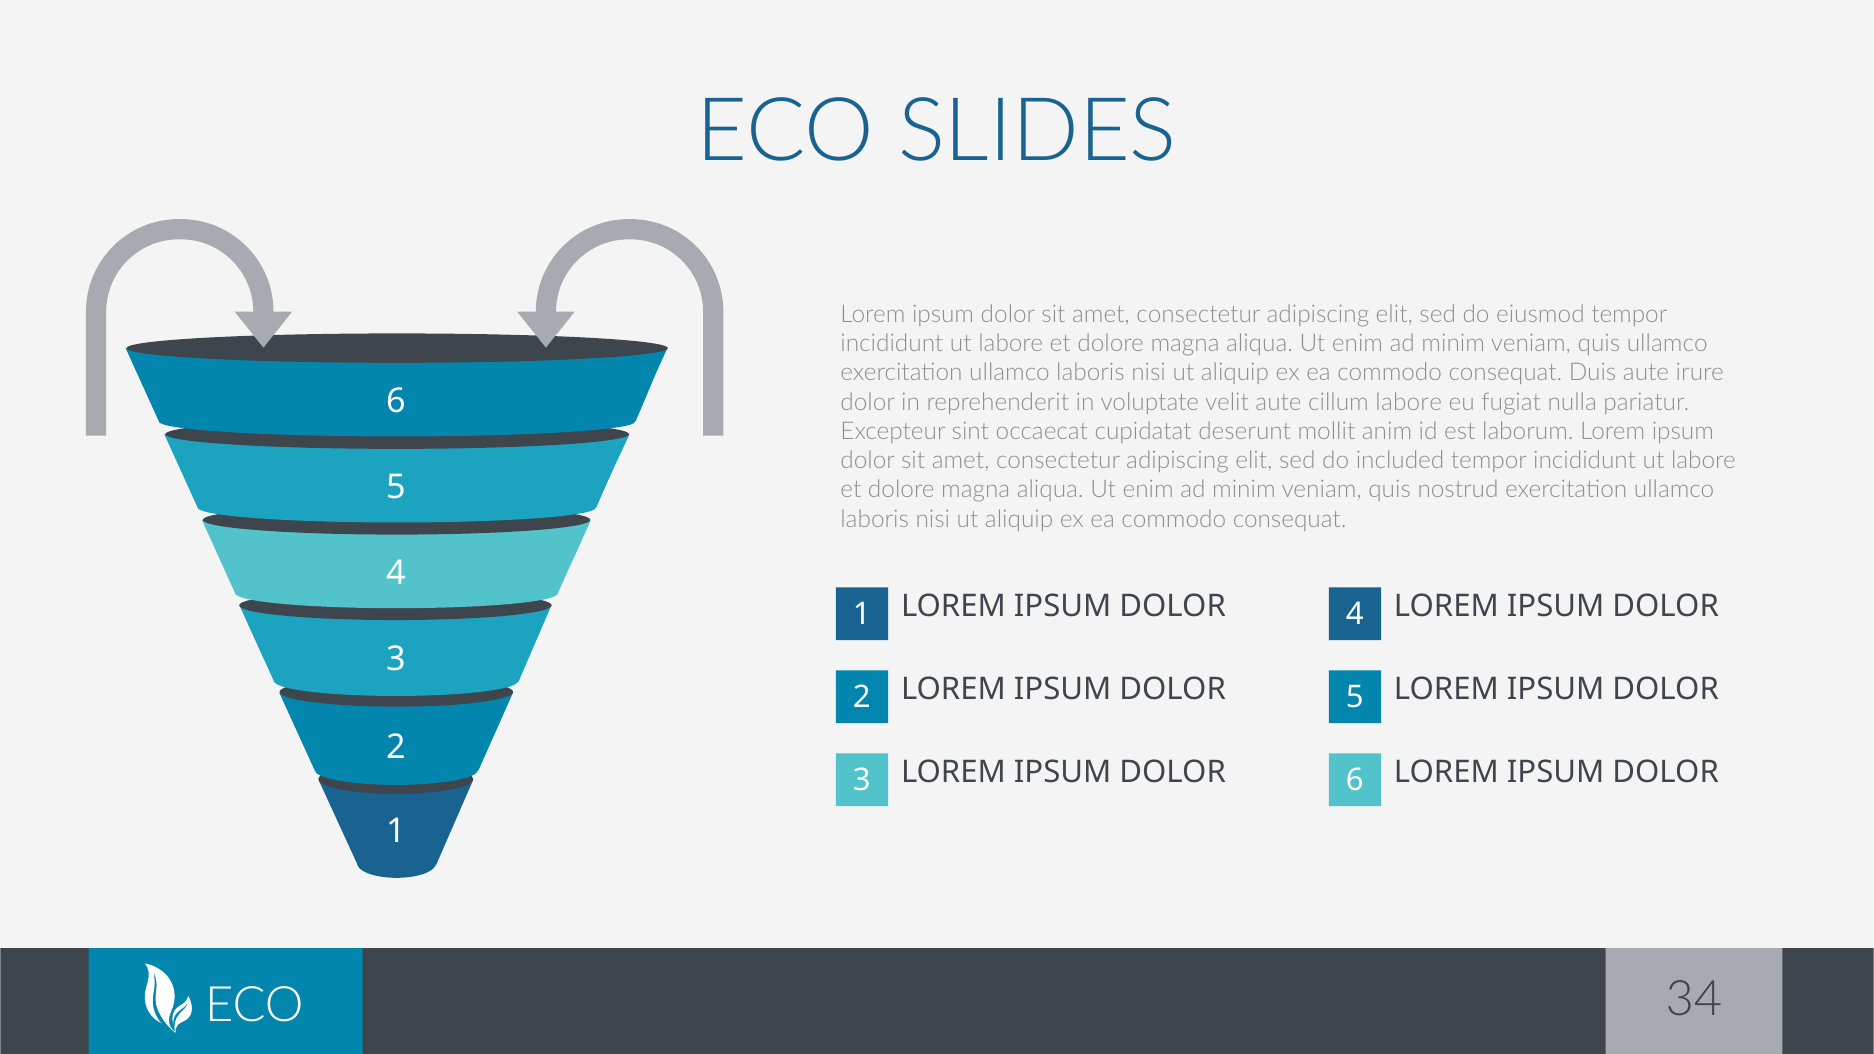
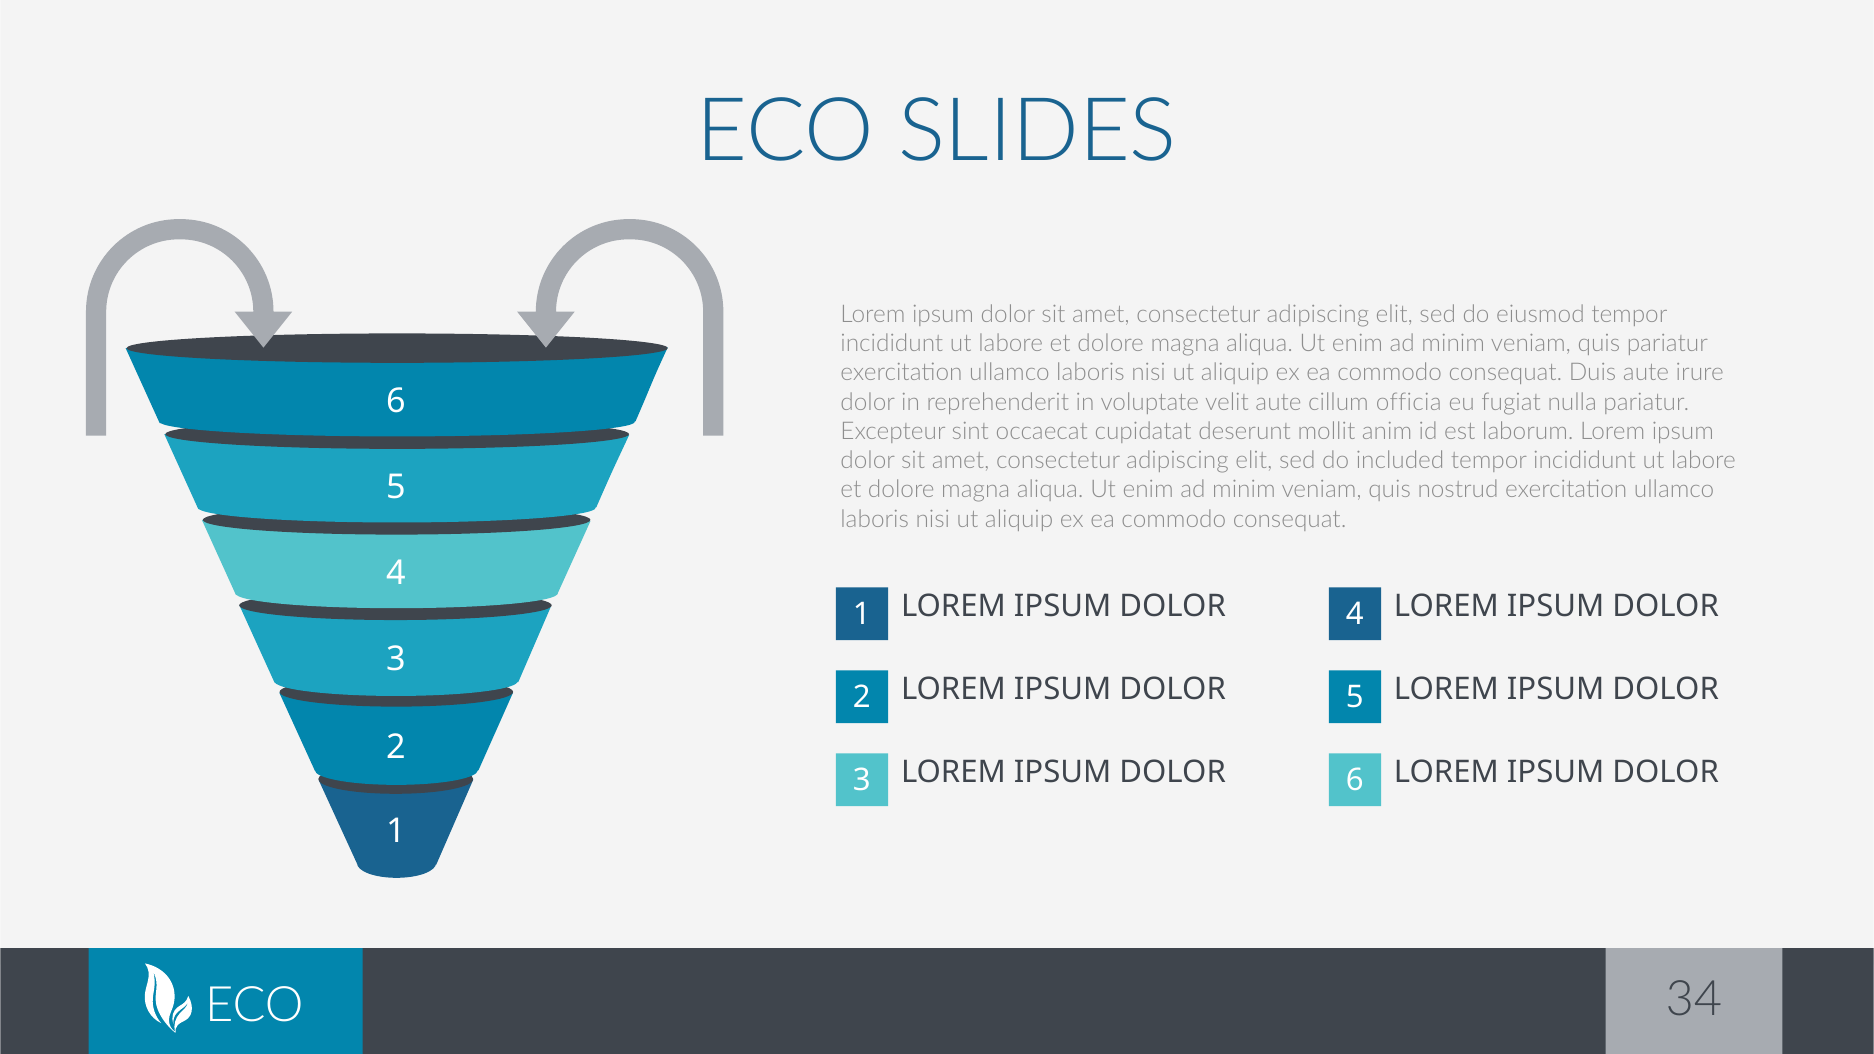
quis ullamco: ullamco -> pariatur (1667, 344)
cillum labore: labore -> officia (1409, 402)
